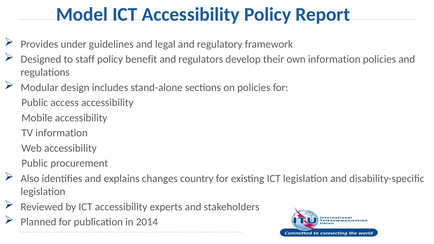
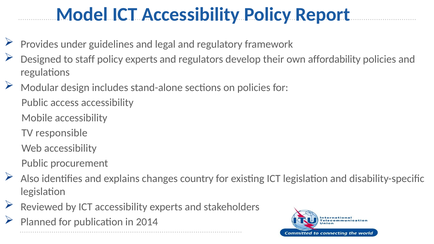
policy benefit: benefit -> experts (141, 59)
own information: information -> affordability (334, 59)
TV information: information -> responsible (61, 133)
